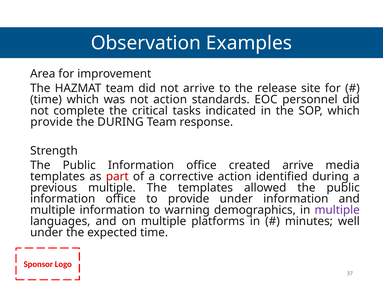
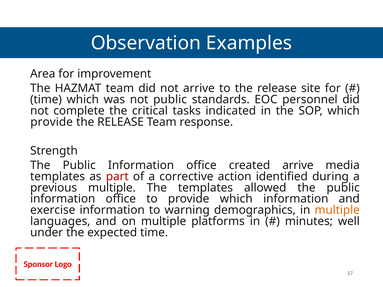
not action: action -> public (170, 100)
DURING: DURING -> RELEASE (121, 122)
provide under: under -> which (236, 199)
multiple: multiple -> exercise (53, 210)
multiple colour: purple -> orange (337, 210)
